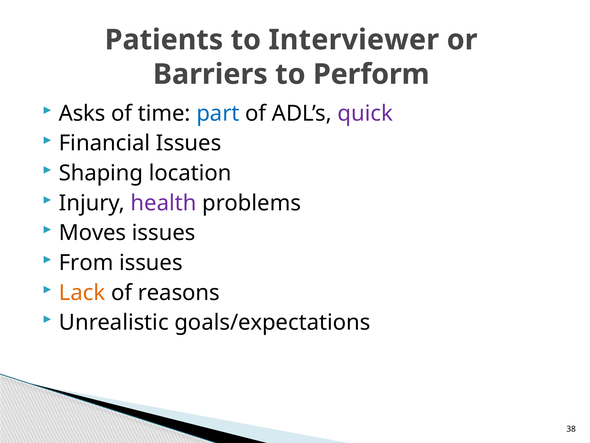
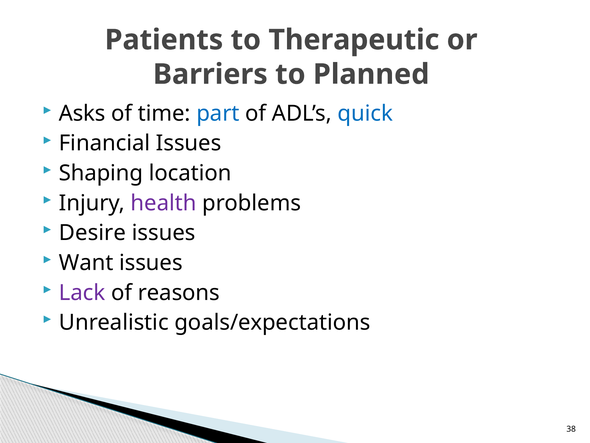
Interviewer: Interviewer -> Therapeutic (354, 40)
Perform: Perform -> Planned (371, 74)
quick colour: purple -> blue (365, 113)
Moves: Moves -> Desire (92, 233)
From: From -> Want (86, 263)
Lack colour: orange -> purple (82, 292)
